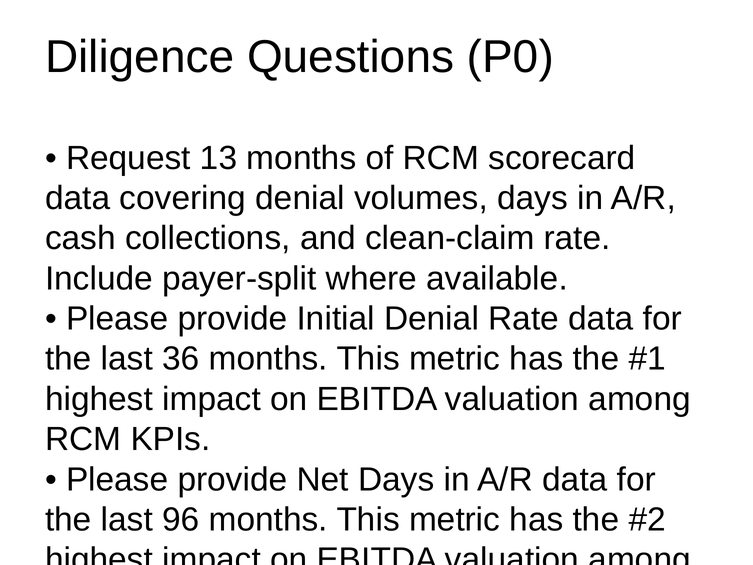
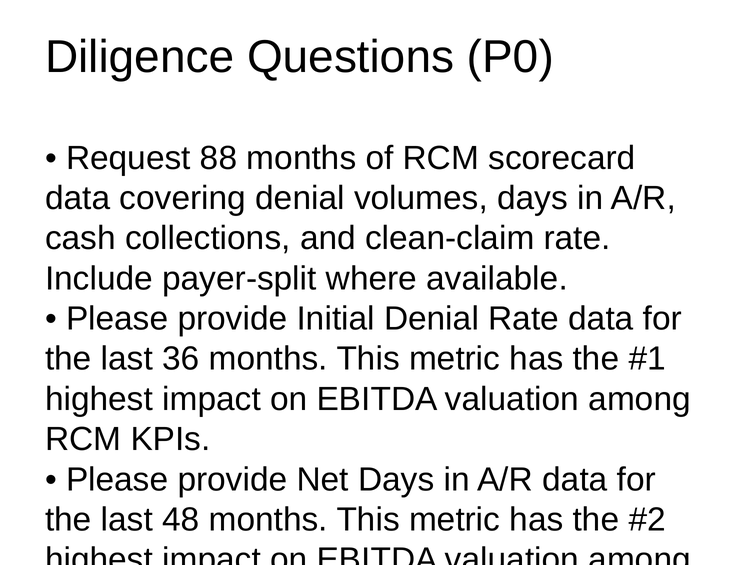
13: 13 -> 88 (219, 158)
96: 96 -> 48 (181, 519)
